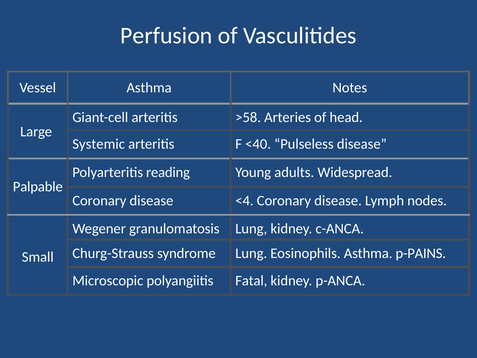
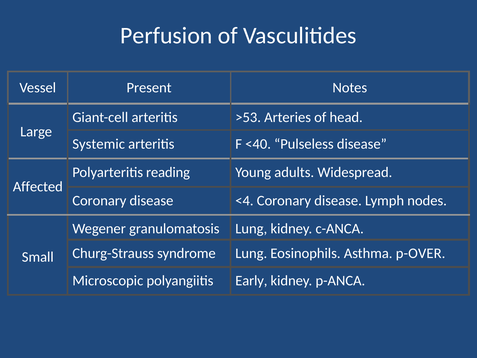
Vessel Asthma: Asthma -> Present (149, 88)
>58: >58 -> >53 (248, 117)
Palpable: Palpable -> Affected (38, 186)
p-PAINS: p-PAINS -> p-OVER (421, 253)
Fatal: Fatal -> Early (251, 281)
